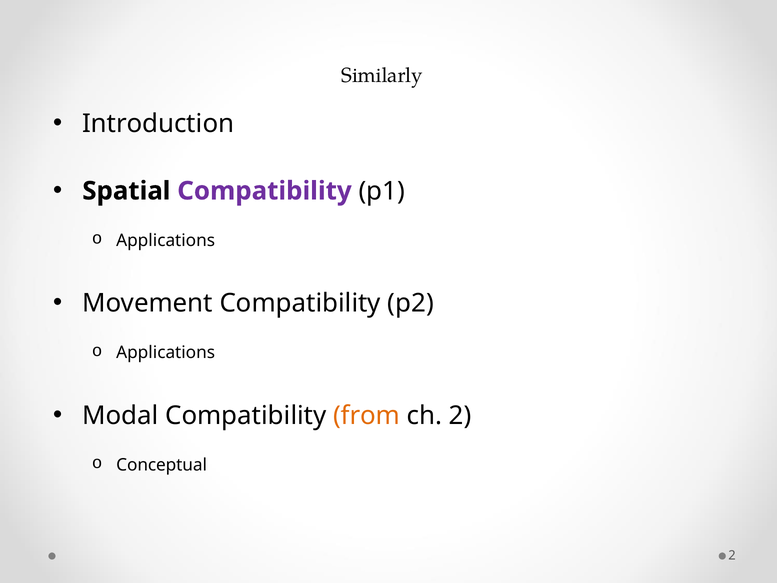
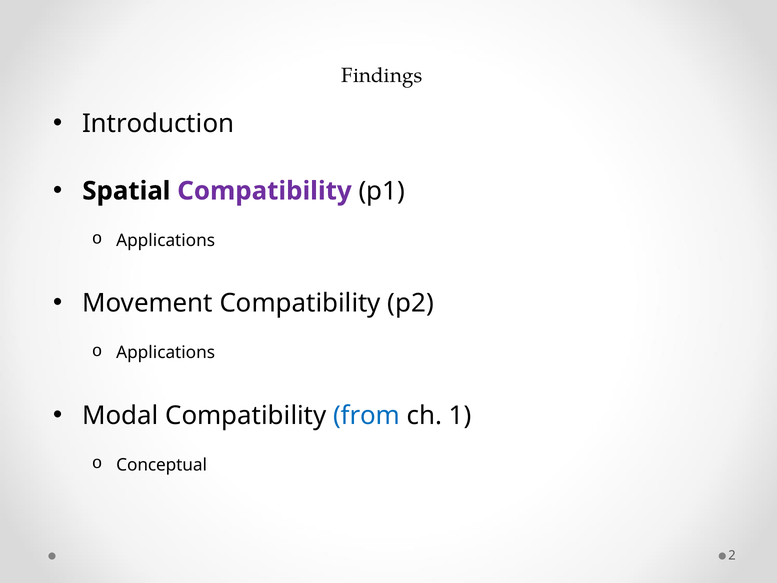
Similarly: Similarly -> Findings (382, 75)
from colour: orange -> blue (367, 415)
ch 2: 2 -> 1 (460, 415)
